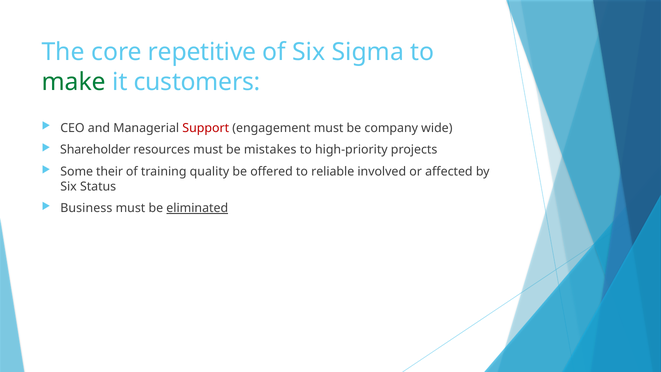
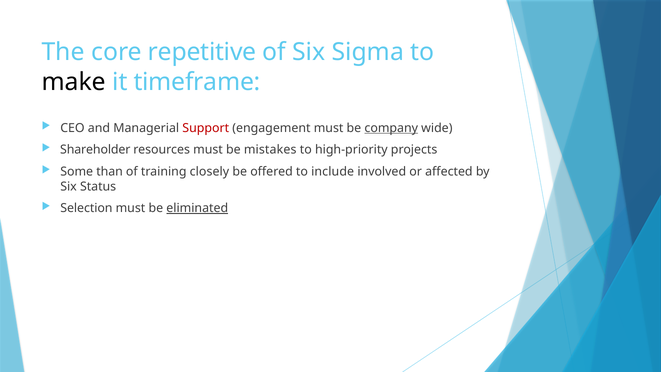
make colour: green -> black (74, 82)
customers: customers -> timeframe (197, 82)
company underline: none -> present (391, 128)
their: their -> than (110, 171)
quality: quality -> closely (209, 171)
reliable: reliable -> include (333, 171)
Business: Business -> Selection (86, 208)
